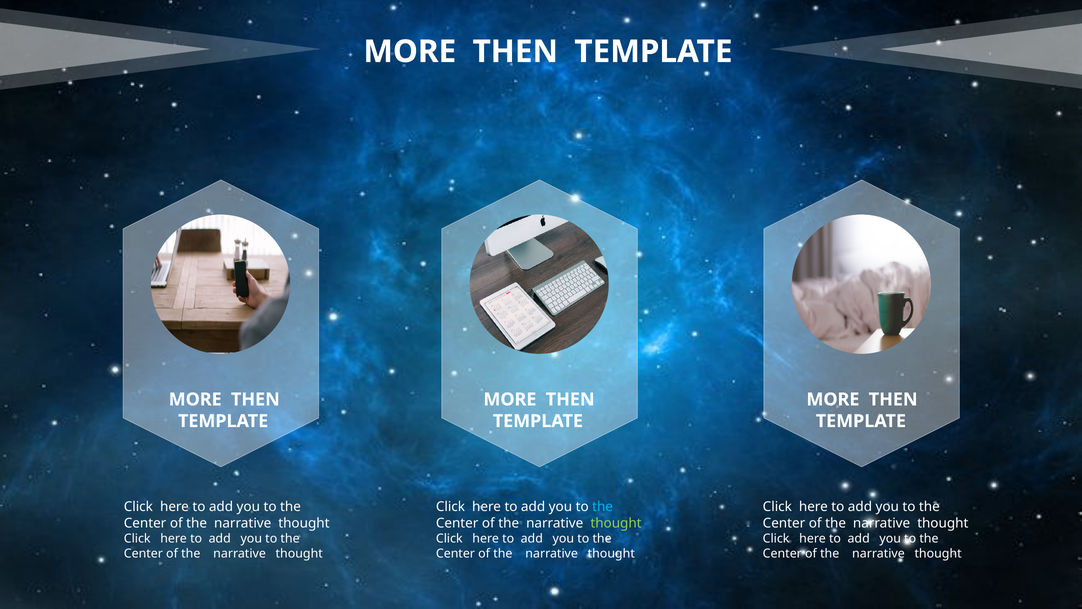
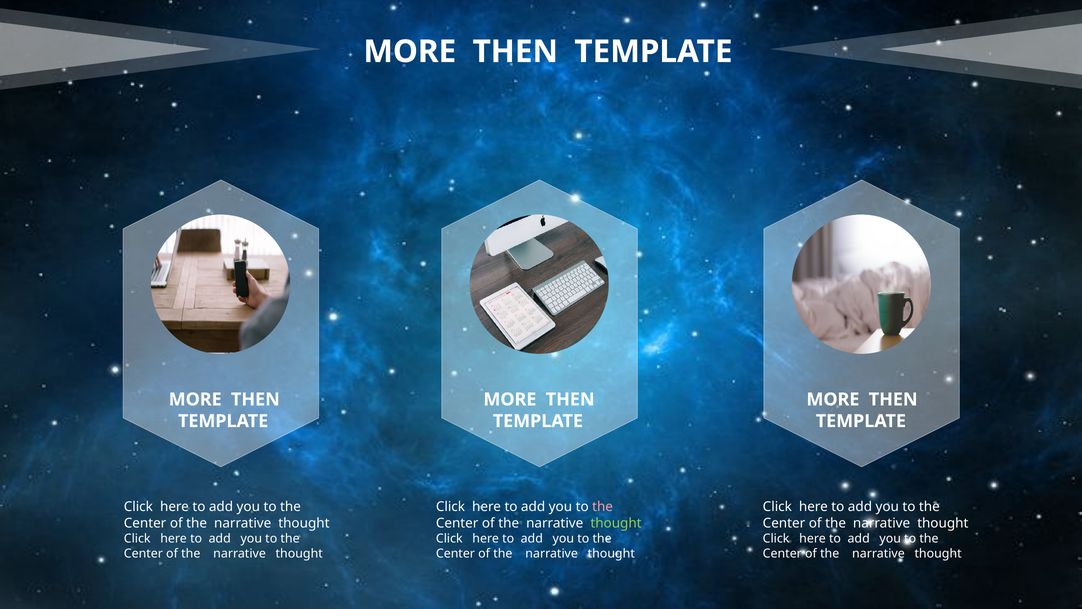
the colour: light blue -> pink (603, 507)
